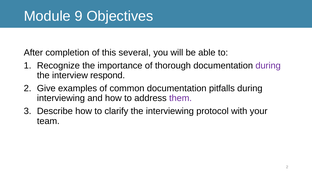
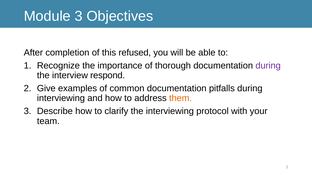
Module 9: 9 -> 3 (79, 16)
several: several -> refused (135, 53)
them colour: purple -> orange (181, 98)
